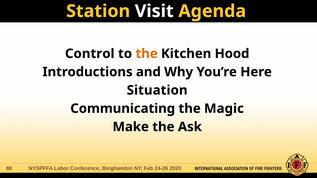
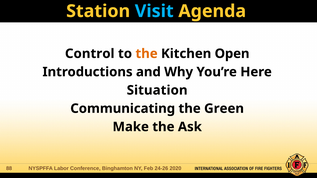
Visit colour: white -> light blue (154, 11)
Hood: Hood -> Open (232, 54)
Magic: Magic -> Green (224, 109)
